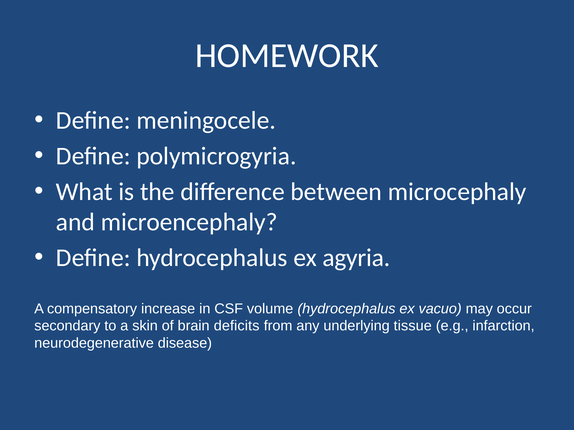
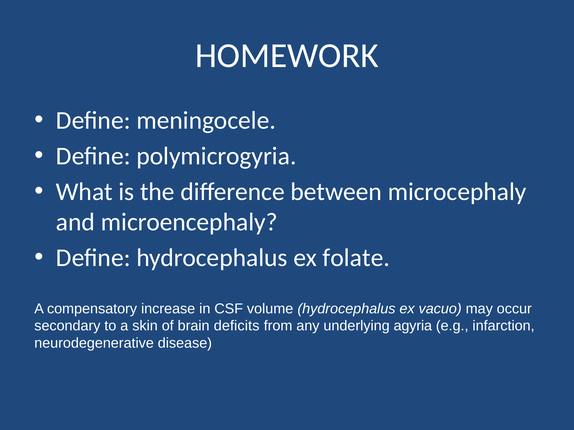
agyria: agyria -> folate (356, 258)
tissue: tissue -> agyria (413, 326)
